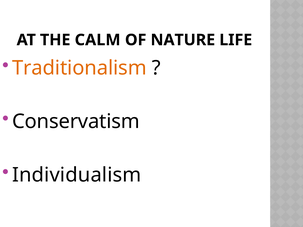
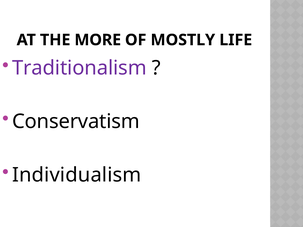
CALM: CALM -> MORE (98, 40)
NATURE: NATURE -> MOSTLY (183, 40)
Traditionalism colour: orange -> purple (79, 68)
